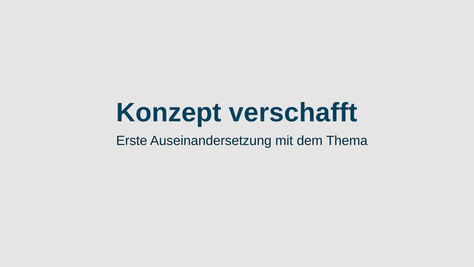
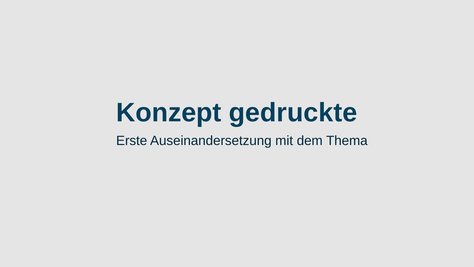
verschafft: verschafft -> gedruckte (293, 113)
